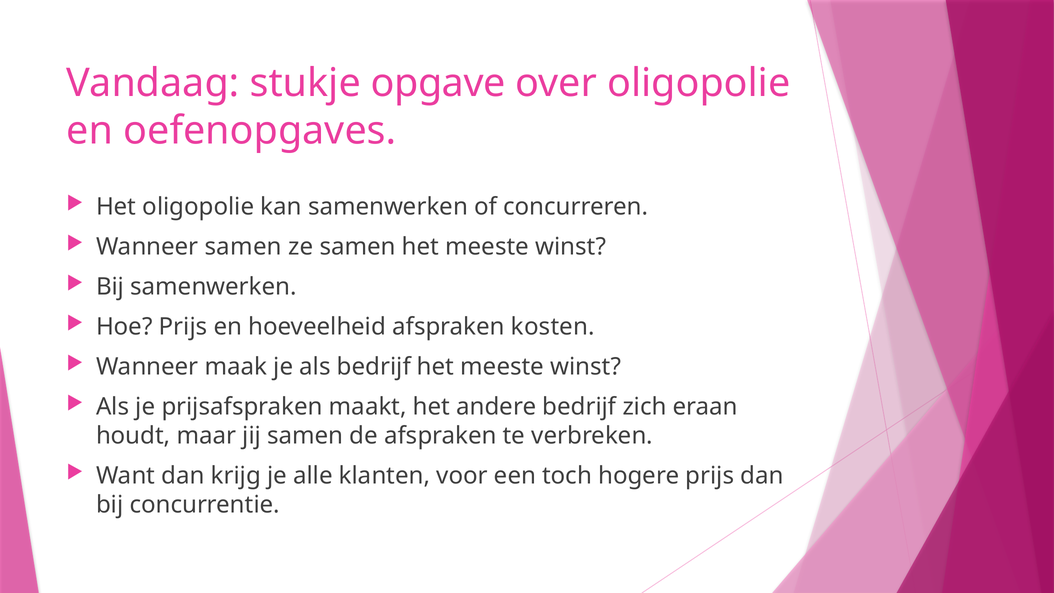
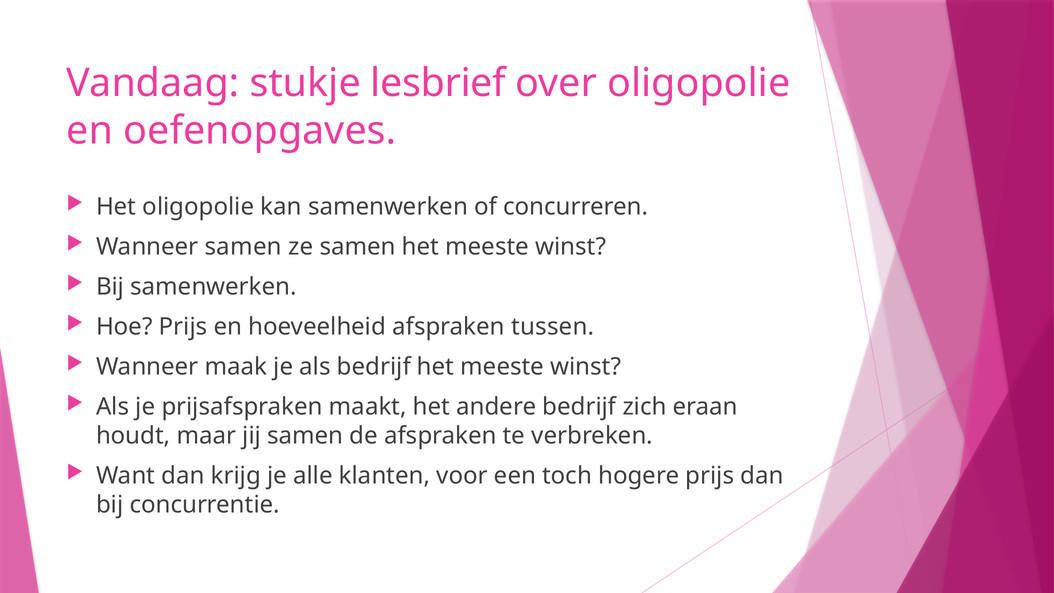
opgave: opgave -> lesbrief (438, 83)
kosten: kosten -> tussen (553, 327)
